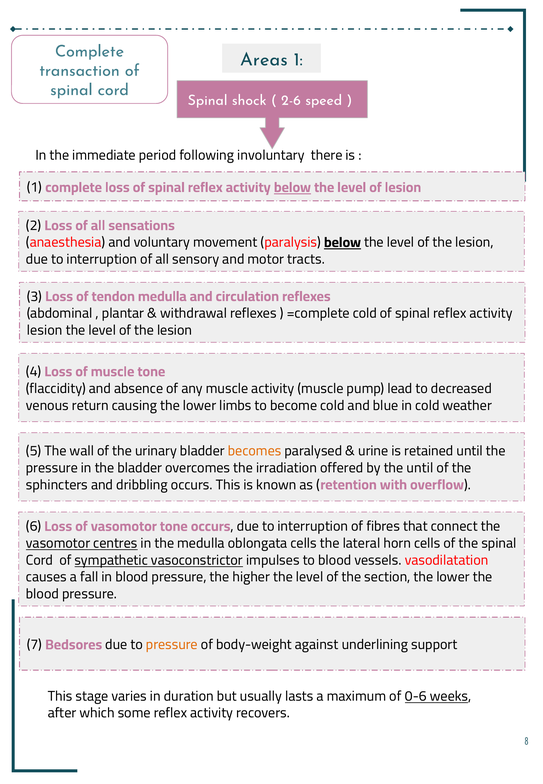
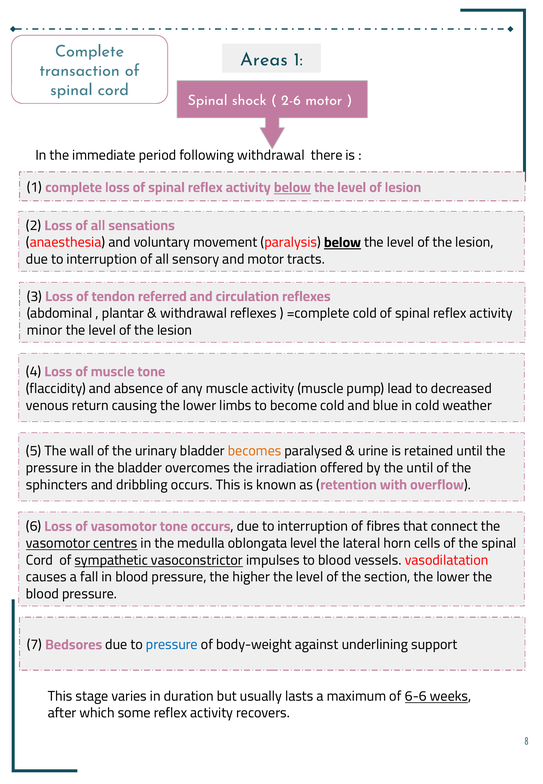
2-6 speed: speed -> motor (324, 100)
following involuntary: involuntary -> withdrawal (271, 155)
tendon medulla: medulla -> referred (162, 296)
lesion: lesion -> minor (45, 330)
oblongata cells: cells -> level (304, 543)
pressure colour: orange -> blue (172, 645)
0-6: 0-6 -> 6-6 (416, 696)
